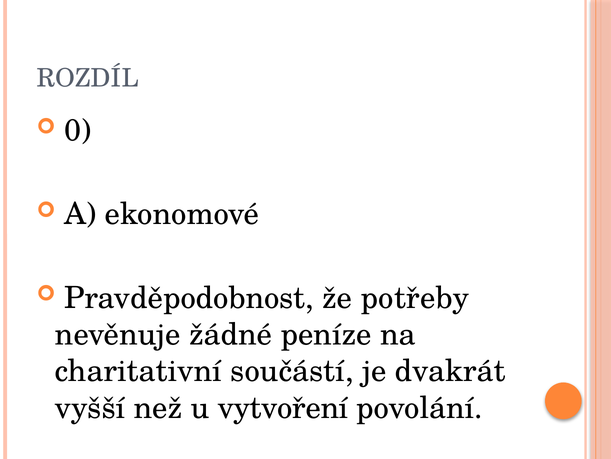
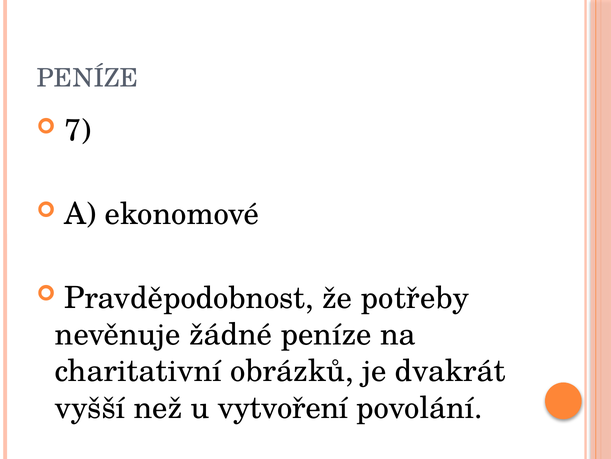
ROZDÍL: ROZDÍL -> PENÍZE (88, 78)
0: 0 -> 7 (78, 130)
součástí: součástí -> obrázků (292, 371)
